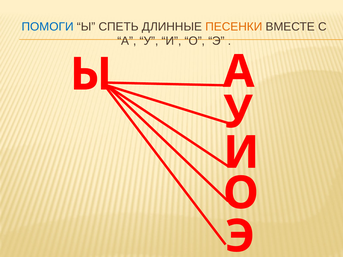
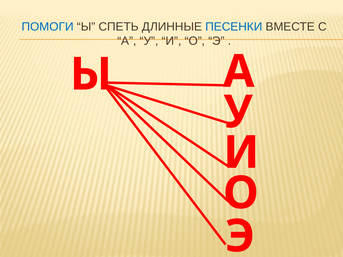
ПЕСЕНКИ colour: orange -> blue (234, 27)
